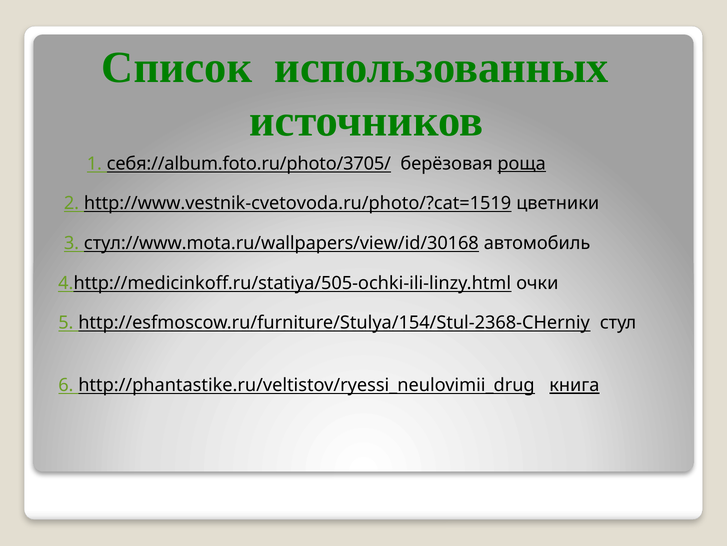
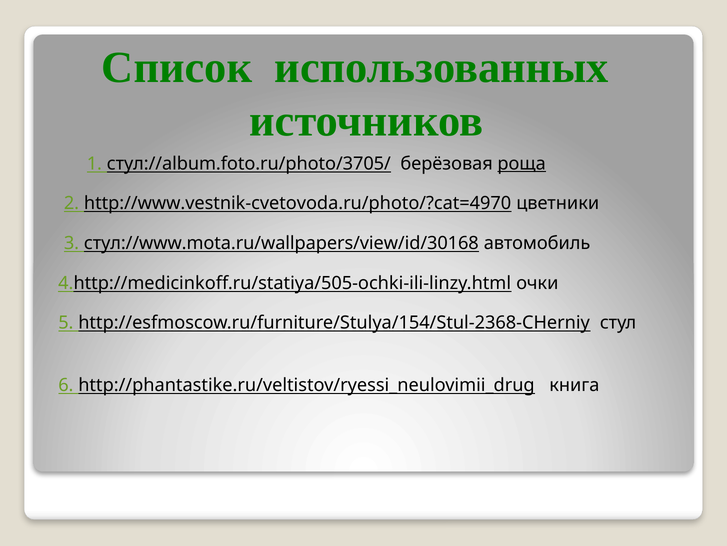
себя://album.foto.ru/photo/3705/: себя://album.foto.ru/photo/3705/ -> стул://album.foto.ru/photo/3705/ (249, 163)
http://www.vestnik-cvetovoda.ru/photo/?cat=1519: http://www.vestnik-cvetovoda.ru/photo/?cat=1519 -> http://www.vestnik-cvetovoda.ru/photo/?cat=4970 (298, 203)
книга underline: present -> none (574, 385)
